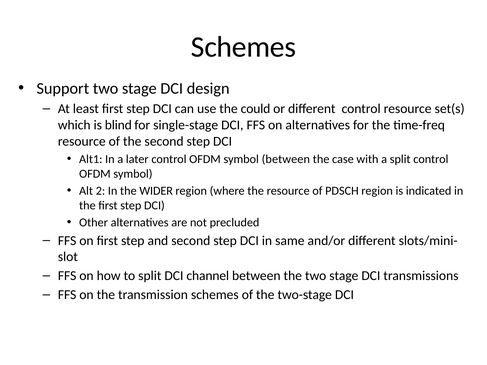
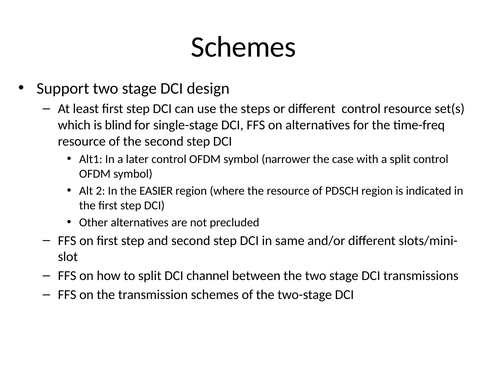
could: could -> steps (255, 109)
symbol between: between -> narrower (286, 159)
WIDER: WIDER -> EASIER (156, 191)
